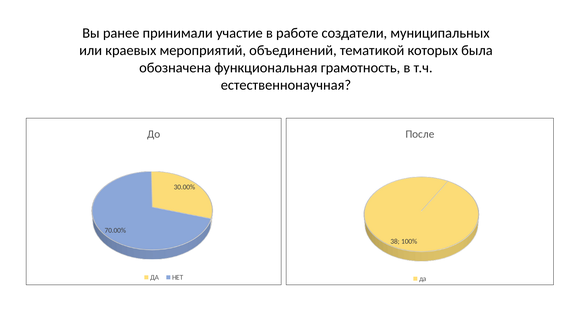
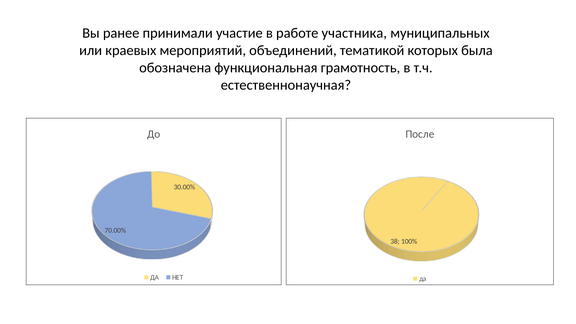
создатели: создатели -> участника (354, 33)
